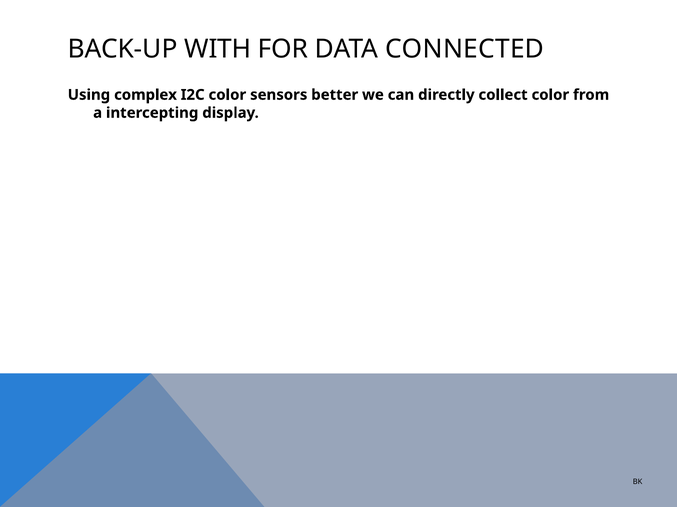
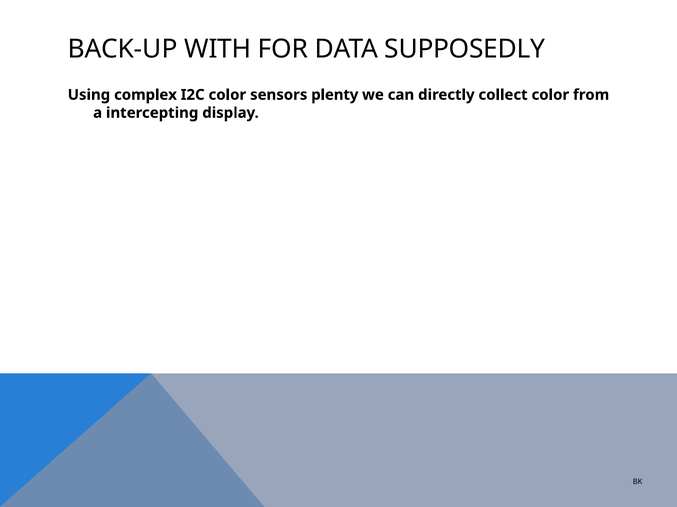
CONNECTED: CONNECTED -> SUPPOSEDLY (465, 49)
better: better -> plenty (335, 95)
